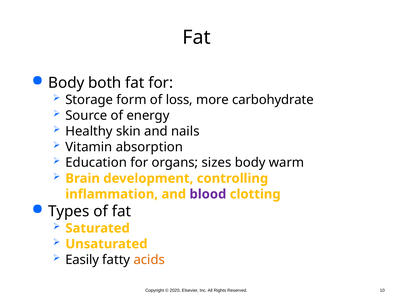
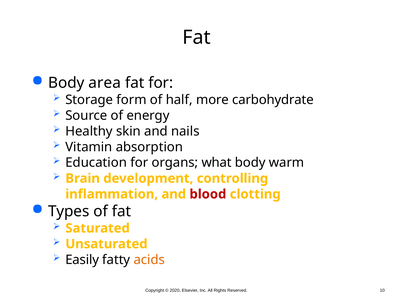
both: both -> area (105, 83)
loss: loss -> half (179, 100)
sizes: sizes -> what (217, 163)
blood colour: purple -> red (208, 194)
